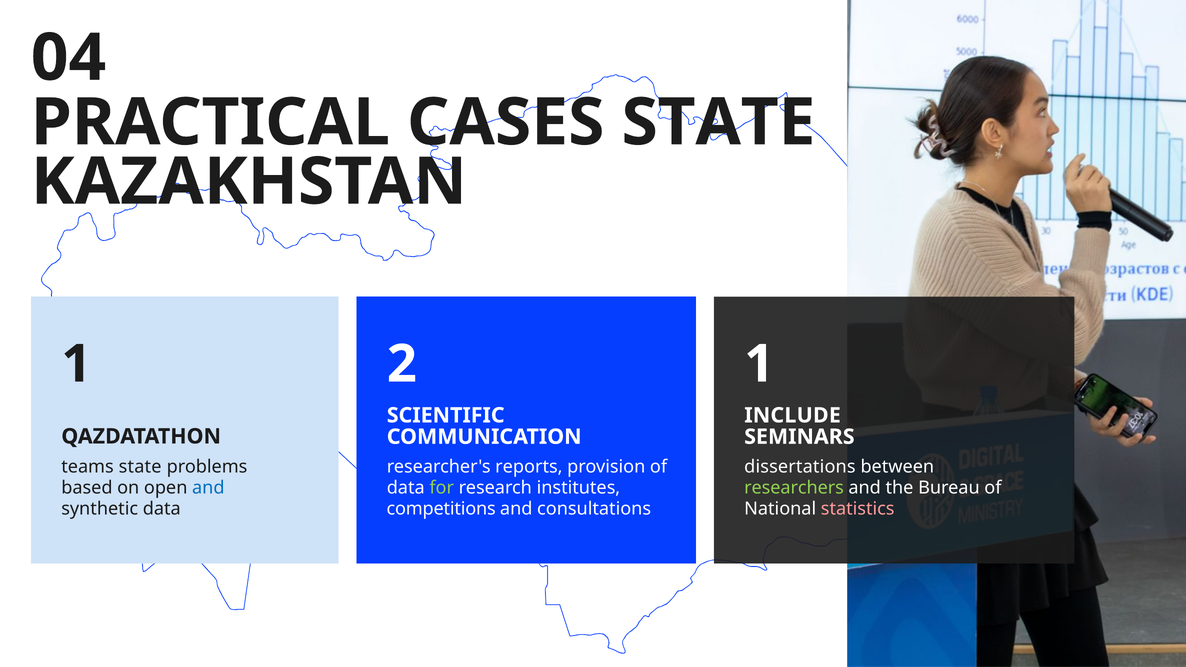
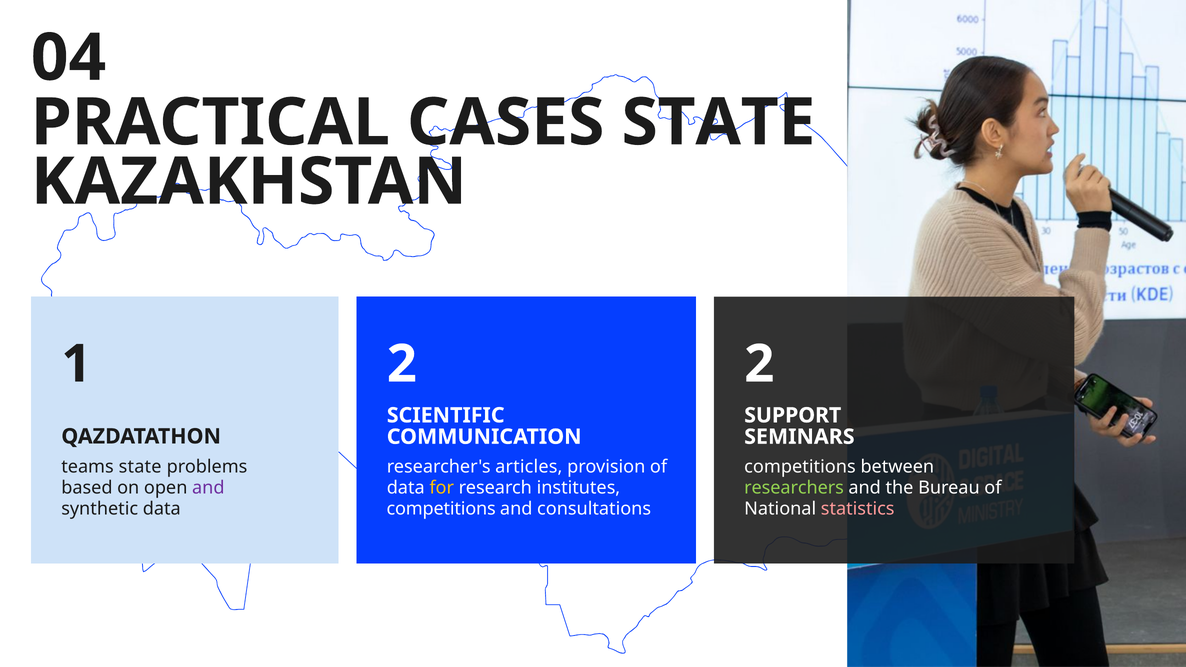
2 1: 1 -> 2 (759, 364)
INCLUDE: INCLUDE -> SUPPORT (793, 415)
reports: reports -> articles (529, 467)
dissertations: dissertations -> competitions (800, 467)
and colour: blue -> purple (208, 488)
for colour: light green -> yellow (442, 488)
